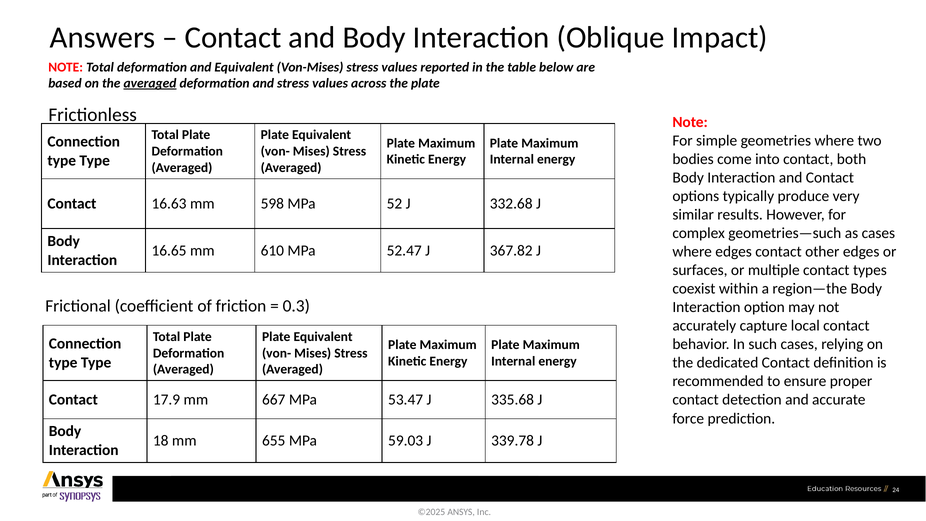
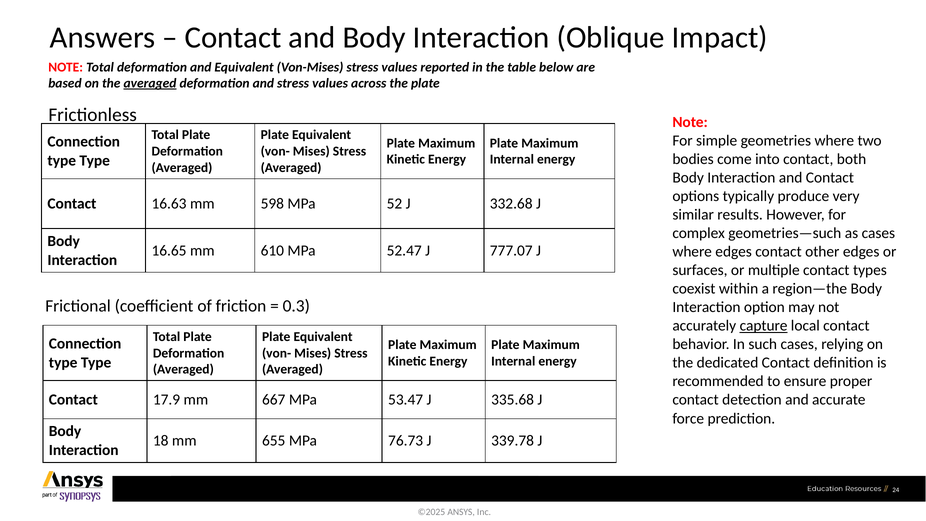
367.82: 367.82 -> 777.07 (511, 251)
capture underline: none -> present (764, 326)
59.03: 59.03 -> 76.73 (406, 441)
